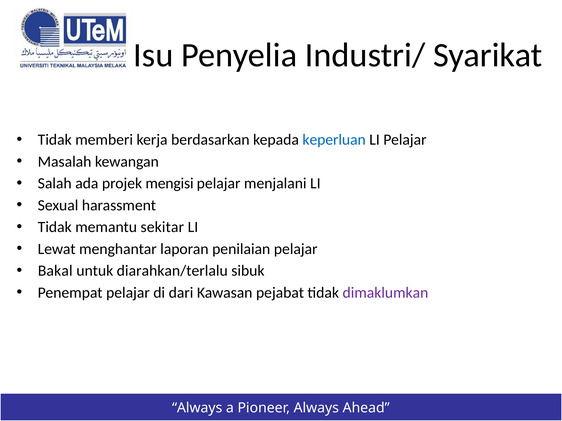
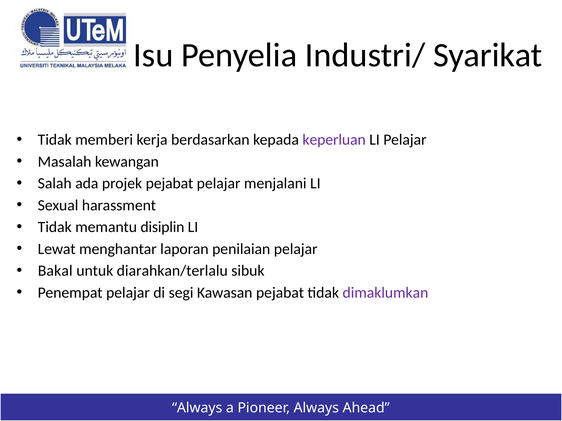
keperluan colour: blue -> purple (334, 140)
projek mengisi: mengisi -> pejabat (170, 184)
sekitar: sekitar -> disiplin (162, 227)
dari: dari -> segi (181, 293)
